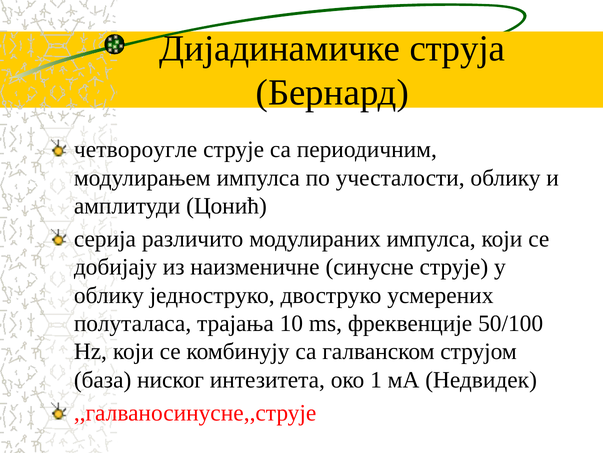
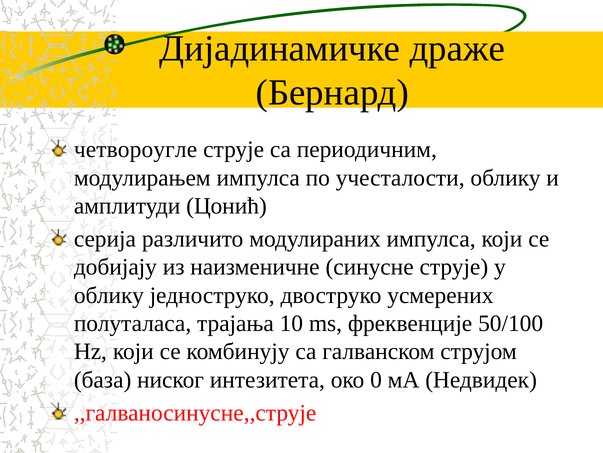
струја: струја -> драже (457, 48)
1: 1 -> 0 (376, 379)
